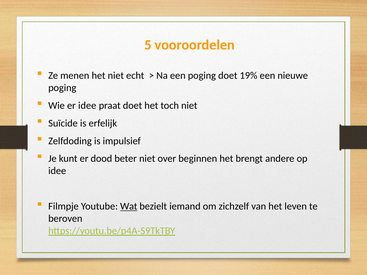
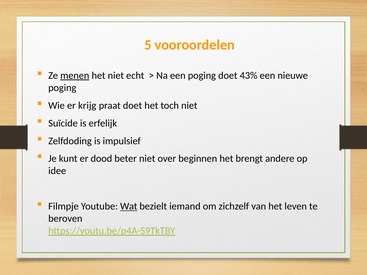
menen underline: none -> present (75, 76)
19%: 19% -> 43% (249, 76)
er idee: idee -> krijg (87, 106)
